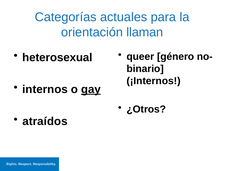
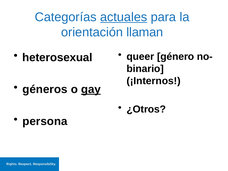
actuales underline: none -> present (124, 17)
internos: internos -> géneros (45, 89)
atraídos: atraídos -> persona (45, 121)
